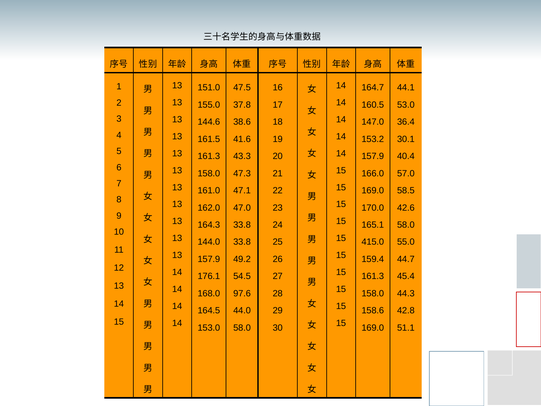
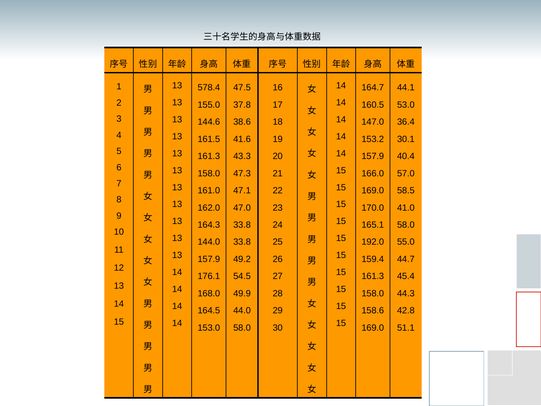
151.0: 151.0 -> 578.4 (209, 88)
42.6: 42.6 -> 41.0 (406, 208)
415.0: 415.0 -> 192.0 (373, 242)
97.6: 97.6 -> 49.9 (242, 293)
